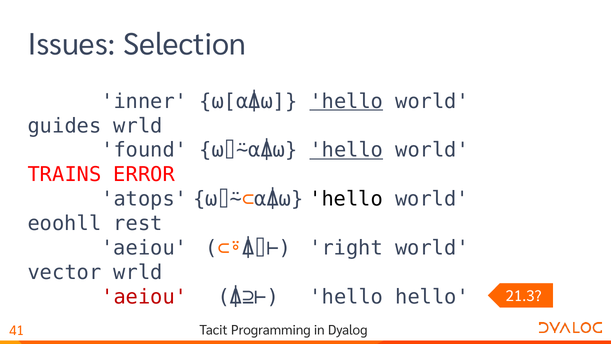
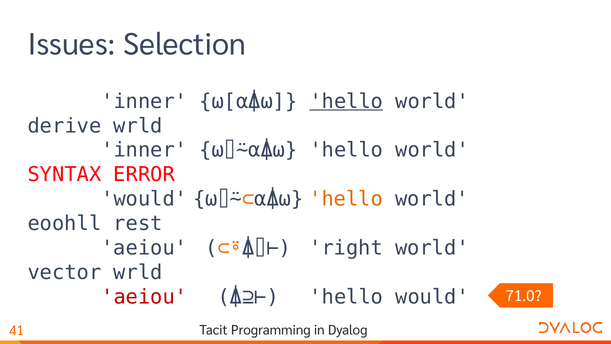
guides: guides -> derive (65, 126)
found: found -> inner (144, 150)
hello underline: present -> none (346, 150)
TRAINS: TRAINS -> SYNTAX (65, 175)
atops: atops -> would (144, 199)
hello colour: black -> orange (346, 199)
hello hello: hello -> would (432, 297)
21.3: 21.3 -> 71.0 (524, 296)
